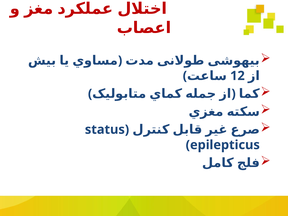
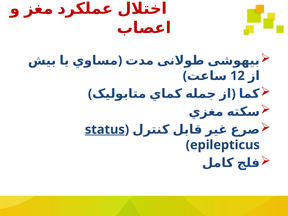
status underline: none -> present (105, 130)
